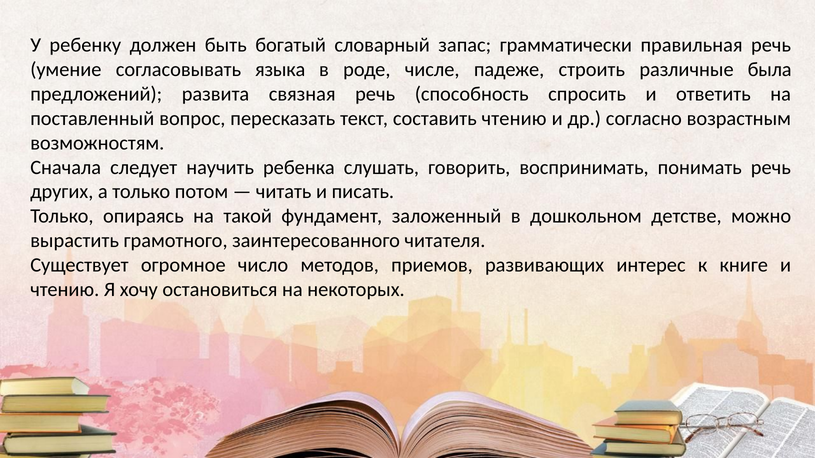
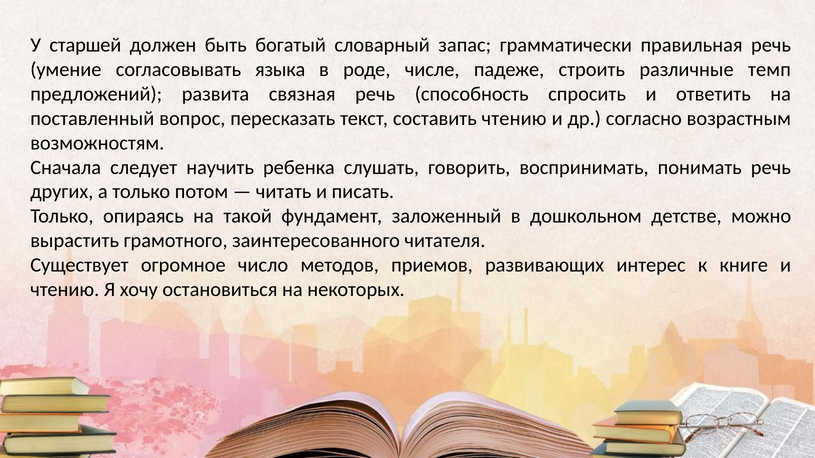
ребенку: ребенку -> старшей (85, 45)
была: была -> темп (769, 70)
